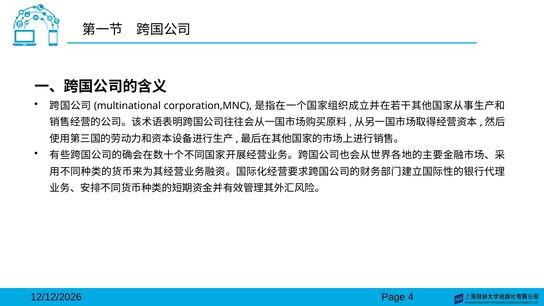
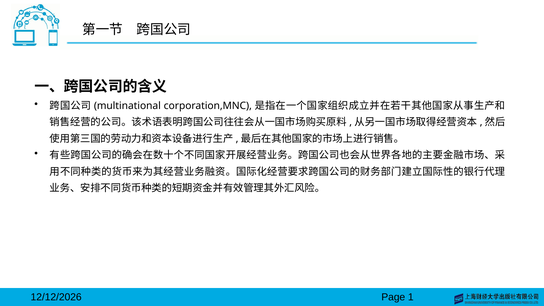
4: 4 -> 1 (411, 297)
